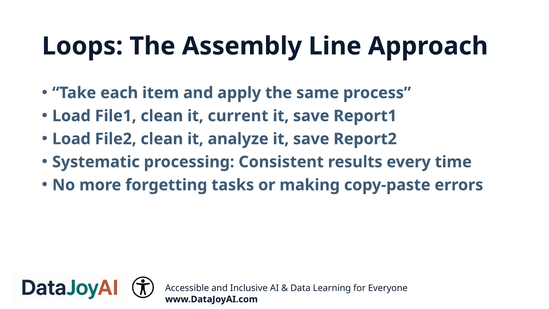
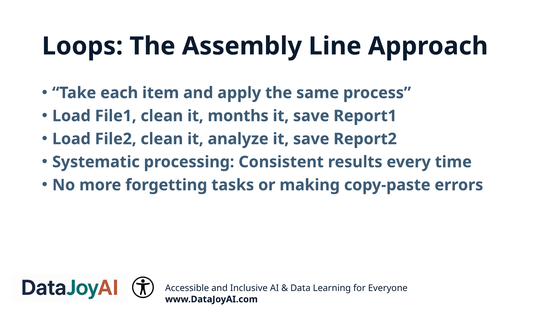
current: current -> months (238, 116)
